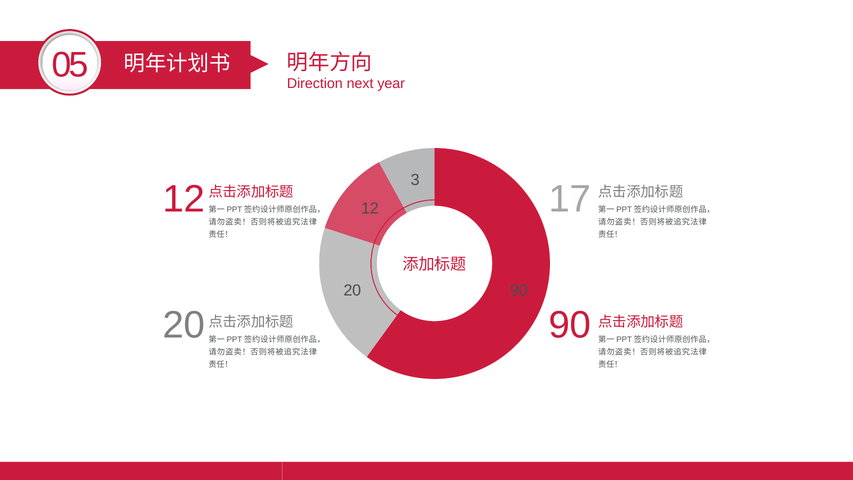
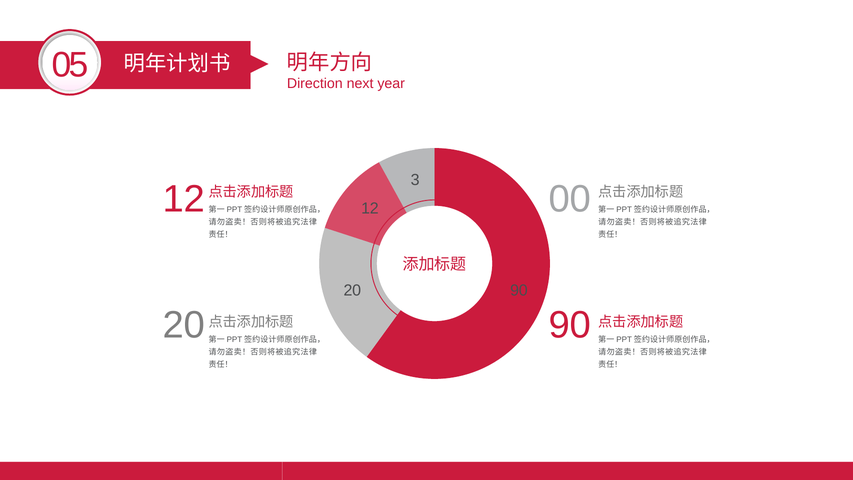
17: 17 -> 00 (570, 199)
